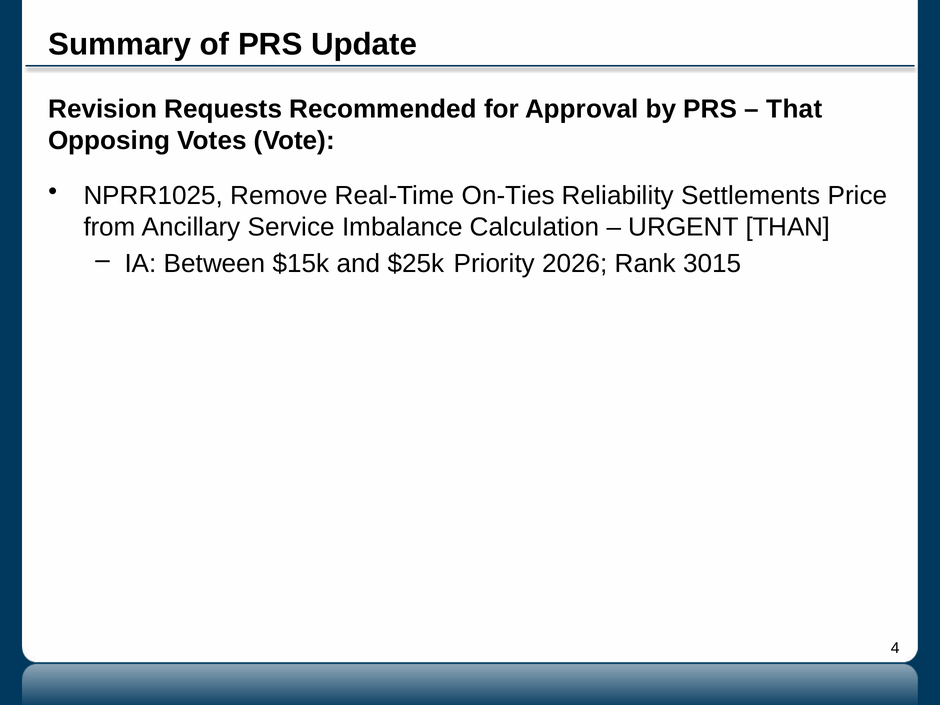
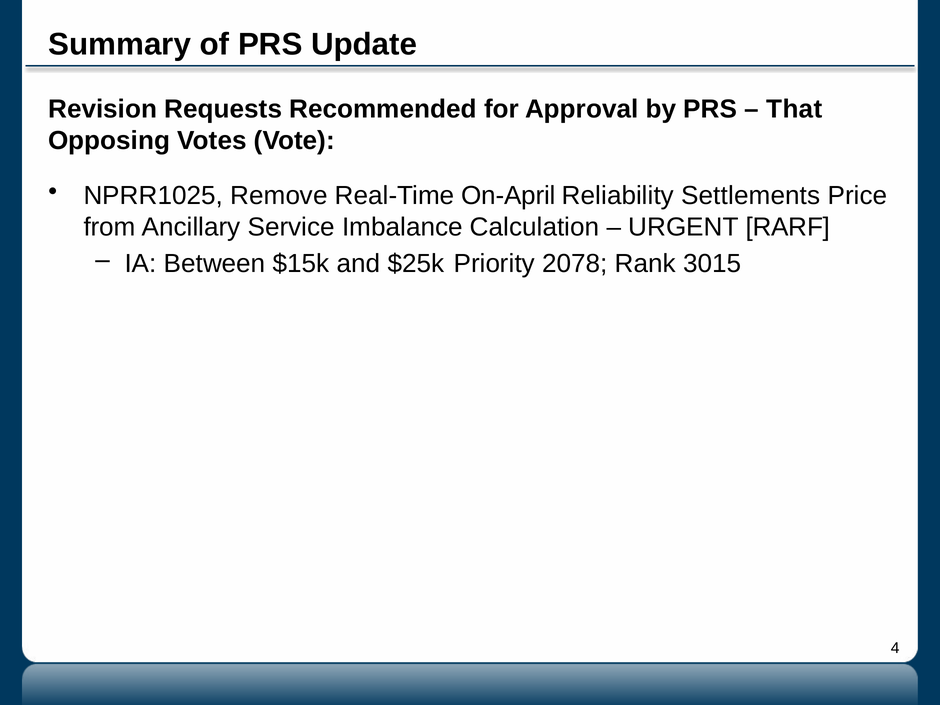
On-Ties: On-Ties -> On-April (508, 196)
THAN: THAN -> RARF (788, 227)
2026: 2026 -> 2078 (575, 264)
